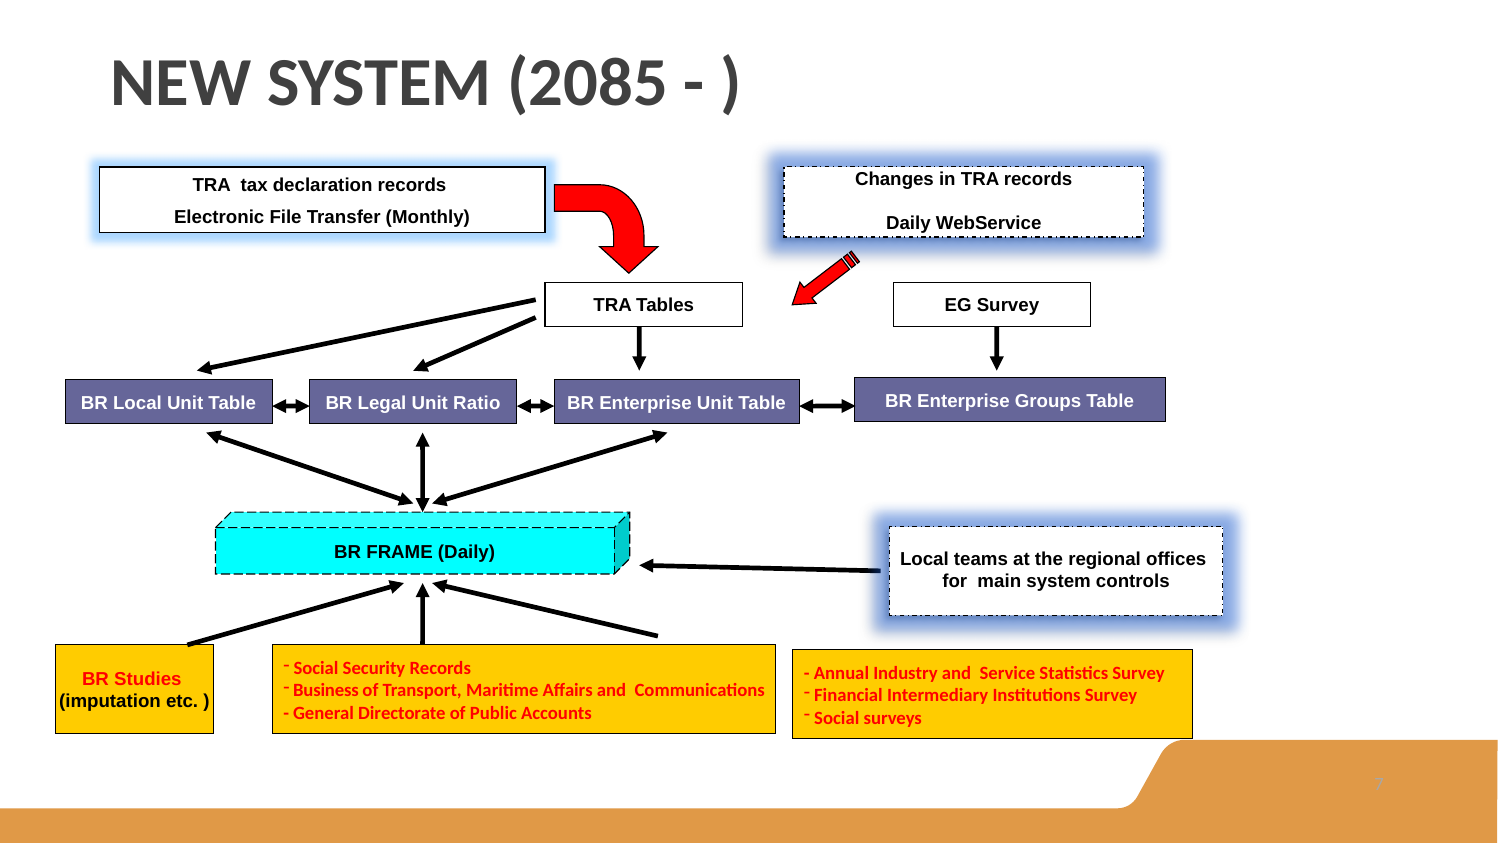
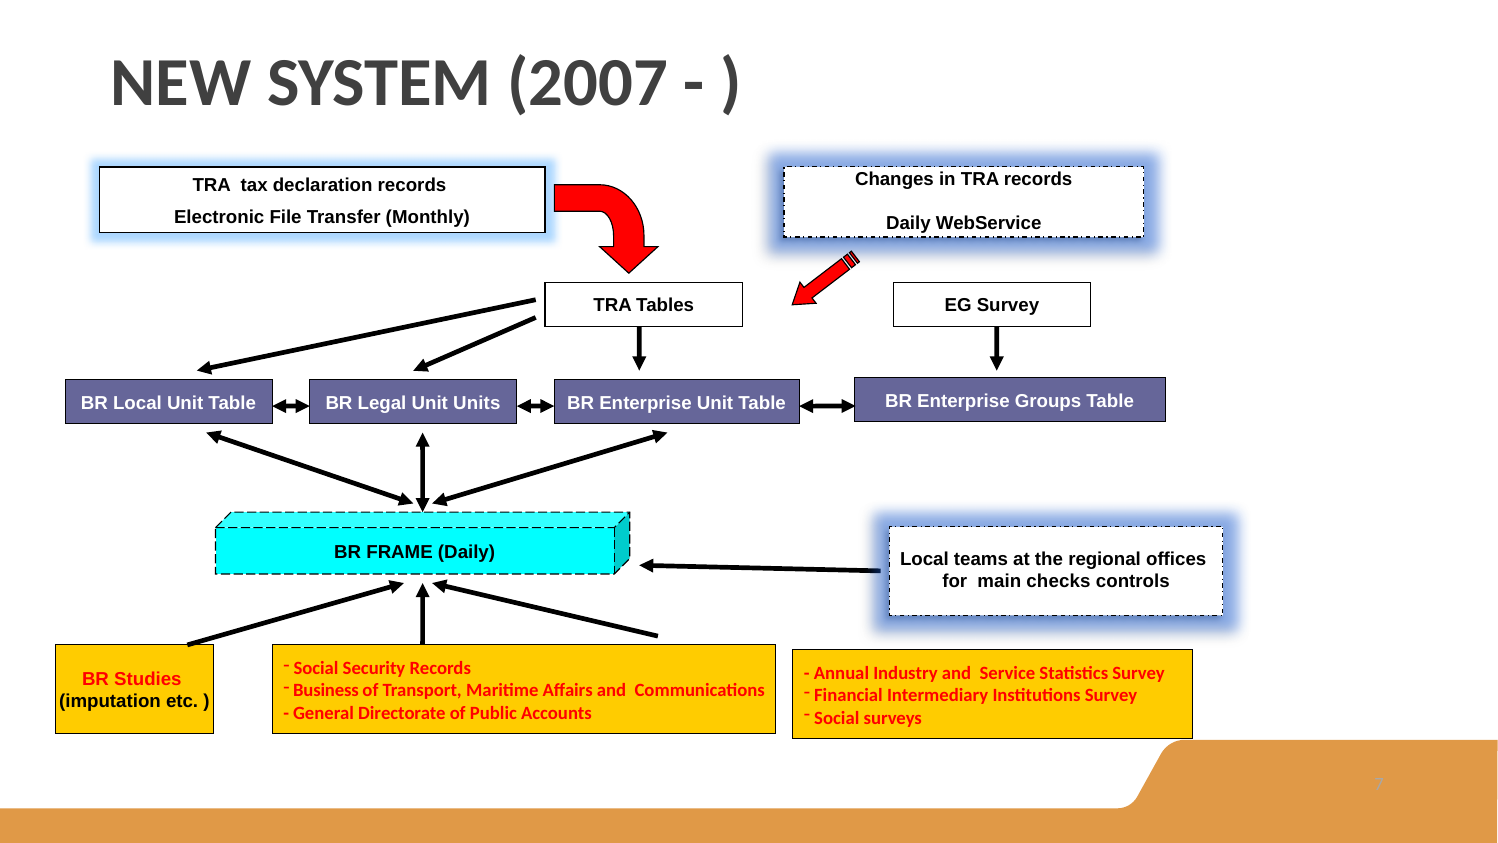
2085: 2085 -> 2007 (588, 83)
Ratio: Ratio -> Units (477, 403)
main system: system -> checks (1059, 581)
